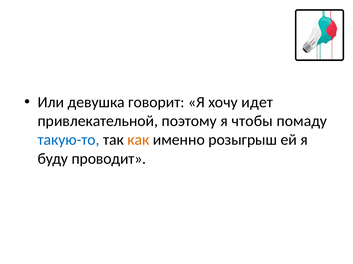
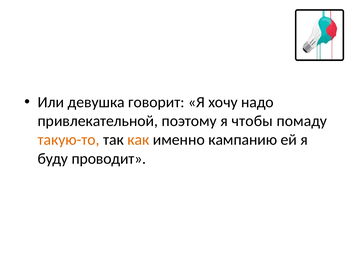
идет: идет -> надо (257, 103)
такую-то colour: blue -> orange (69, 140)
розыгрыш: розыгрыш -> кампанию (243, 140)
